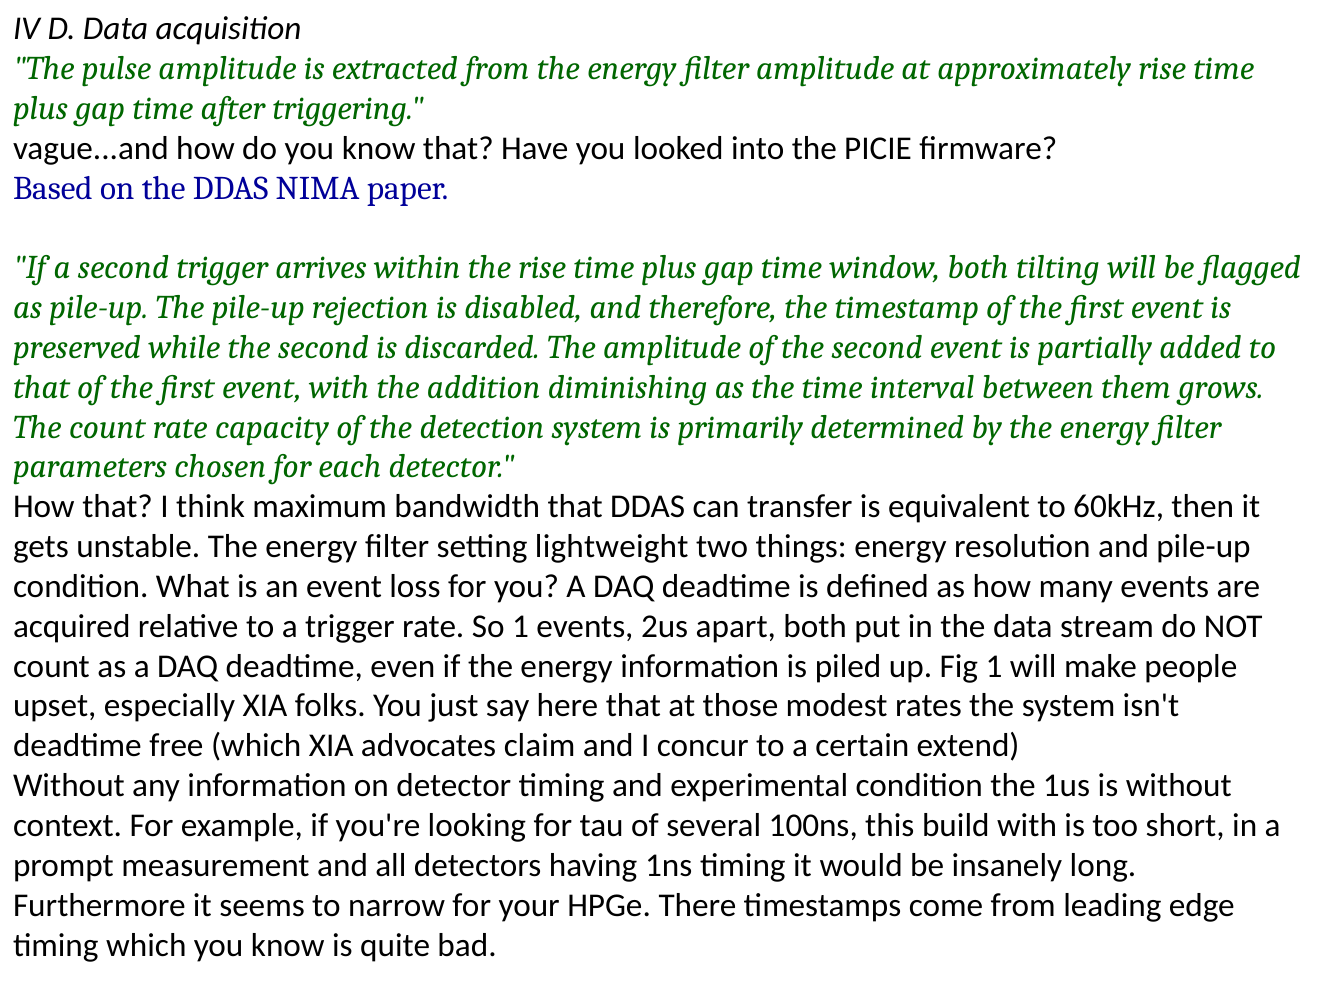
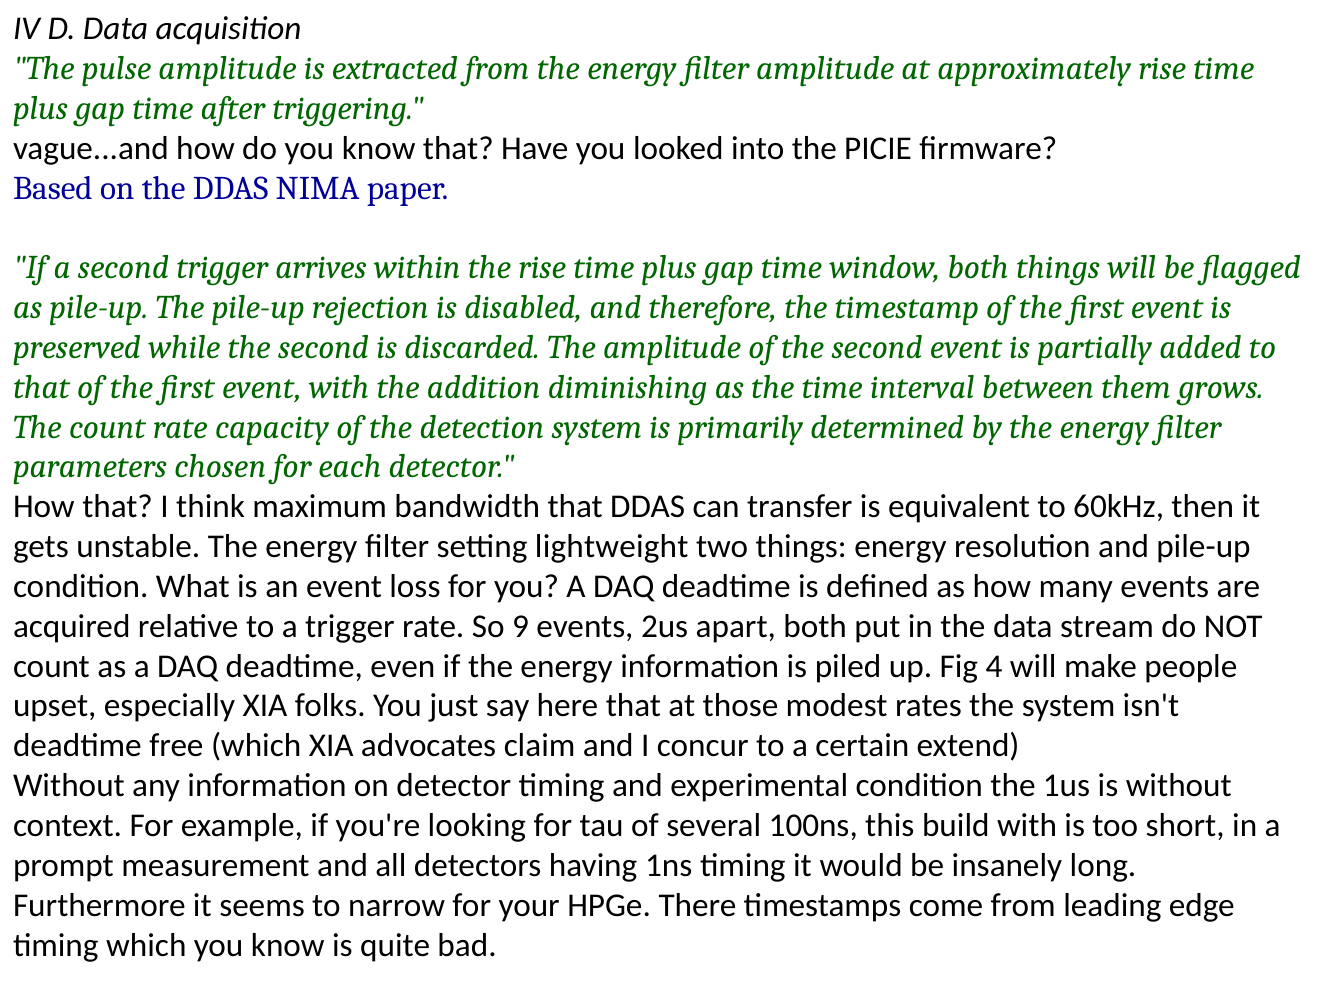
both tilting: tilting -> things (1058, 268)
So 1: 1 -> 9 (521, 627)
Fig 1: 1 -> 4 (994, 667)
